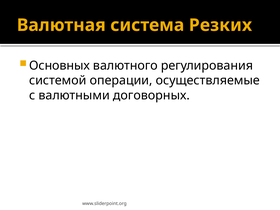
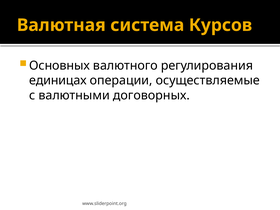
Резких: Резких -> Курсов (221, 25)
системой: системой -> единицах (58, 80)
